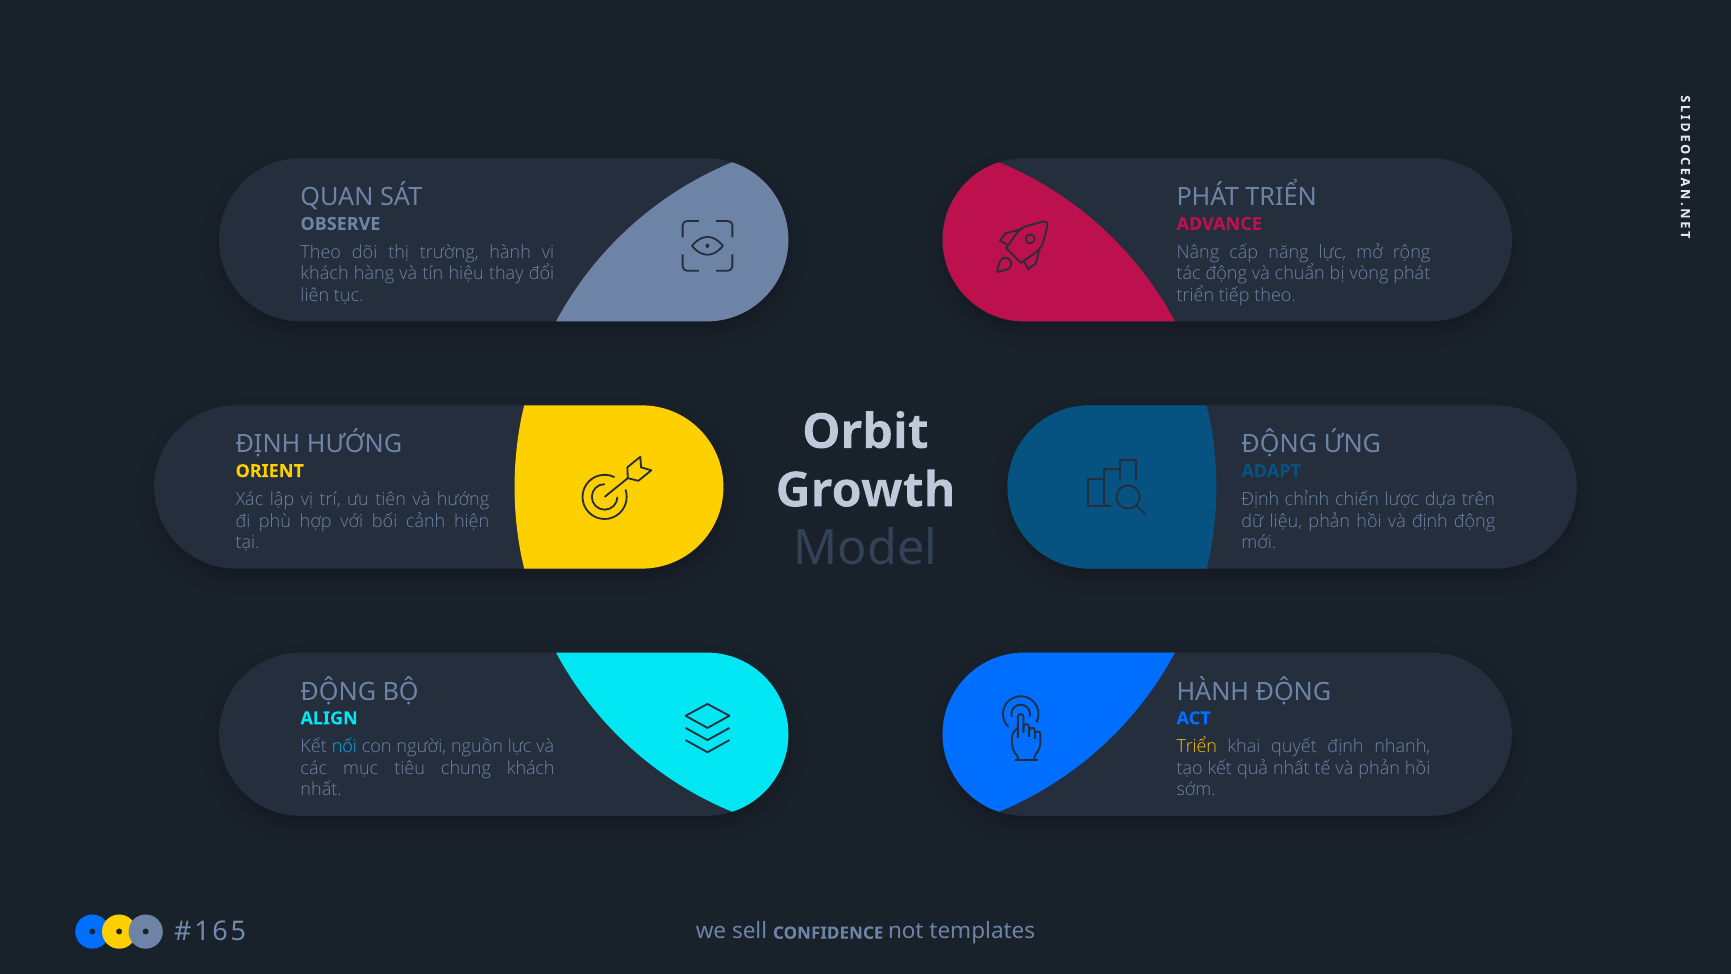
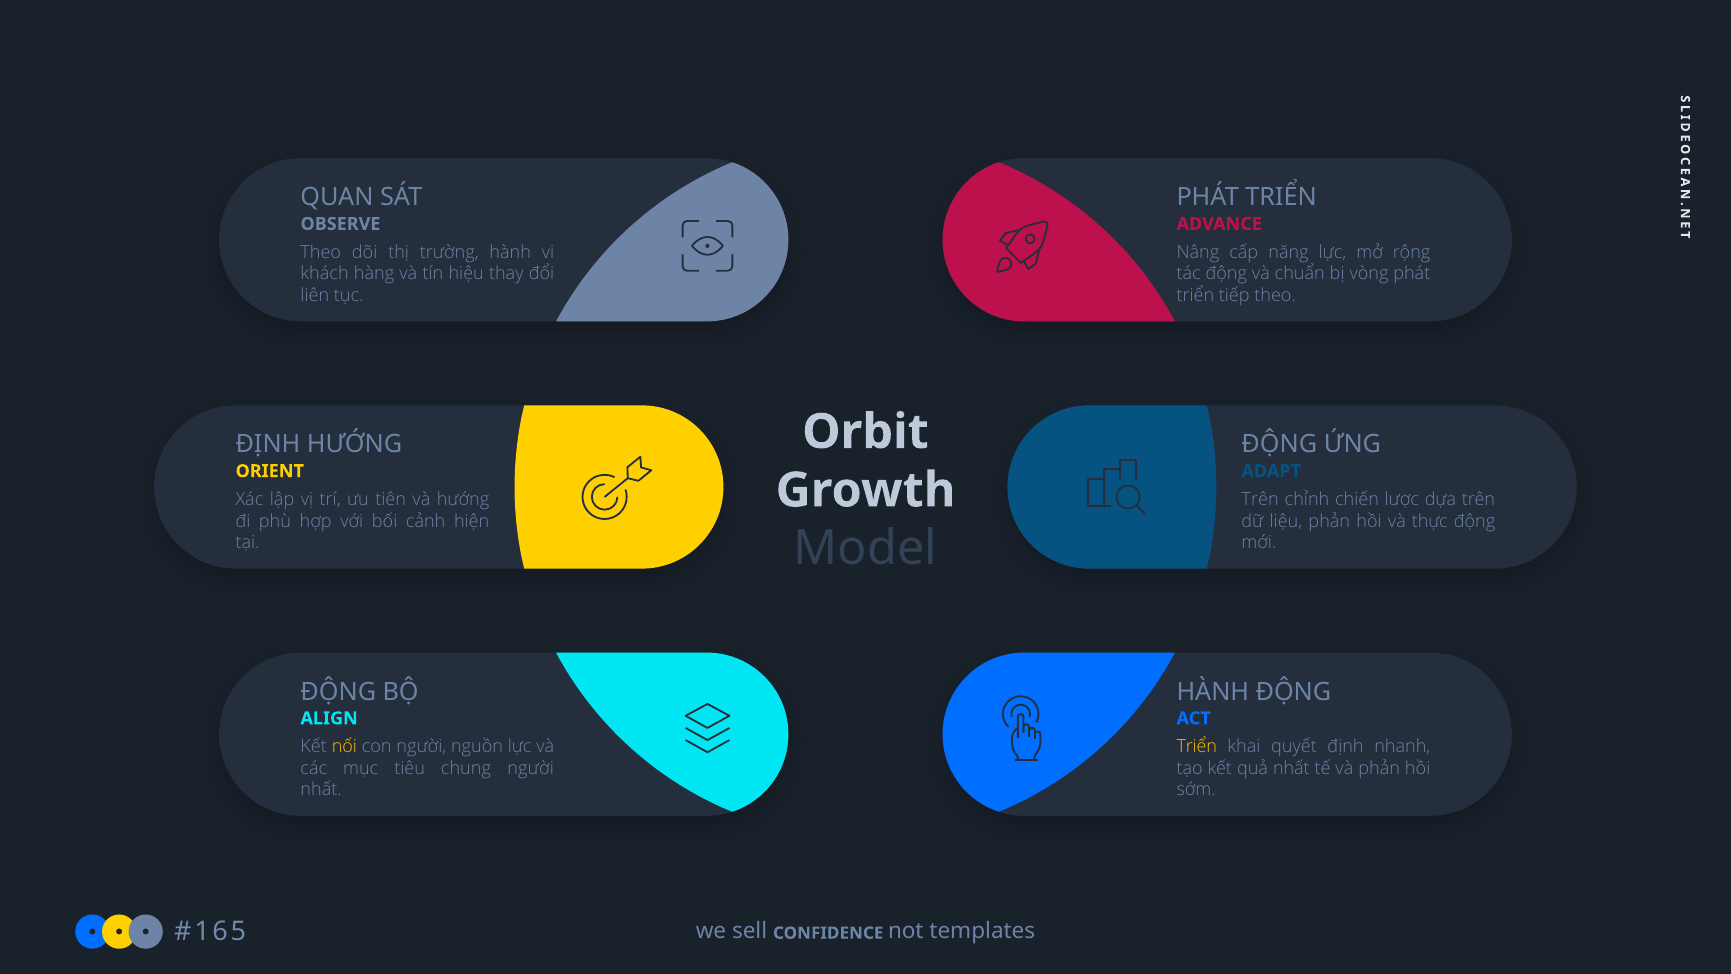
Định: Định -> Trên (1260, 499)
và định: định -> thực (1430, 521)
nối colour: light blue -> yellow (344, 746)
chung khách: khách -> người (531, 768)
